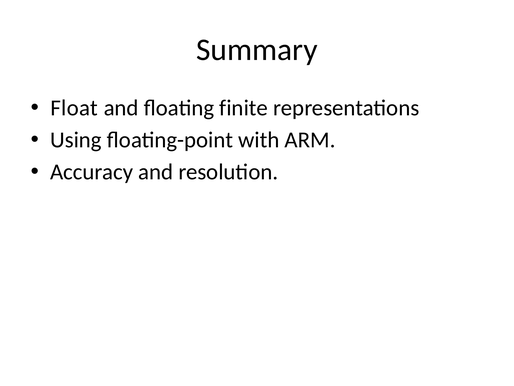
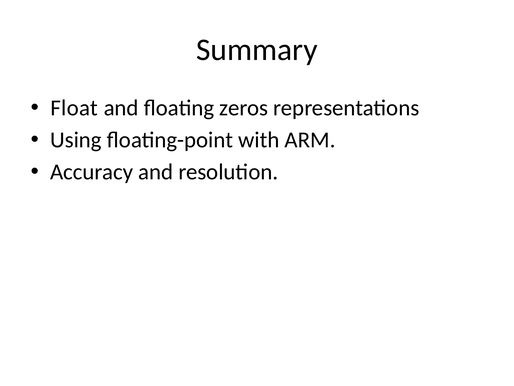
finite: finite -> zeros (244, 108)
